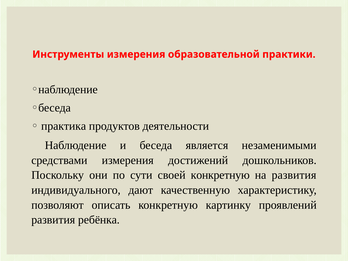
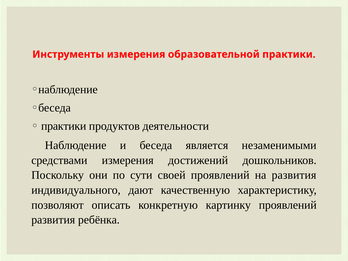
практика: практика -> практики (64, 126)
своей конкретную: конкретную -> проявлений (220, 175)
